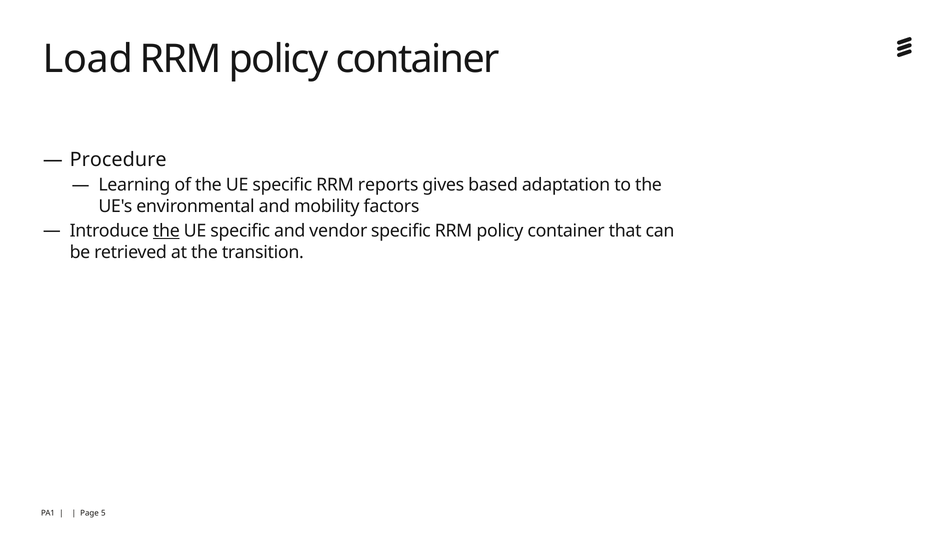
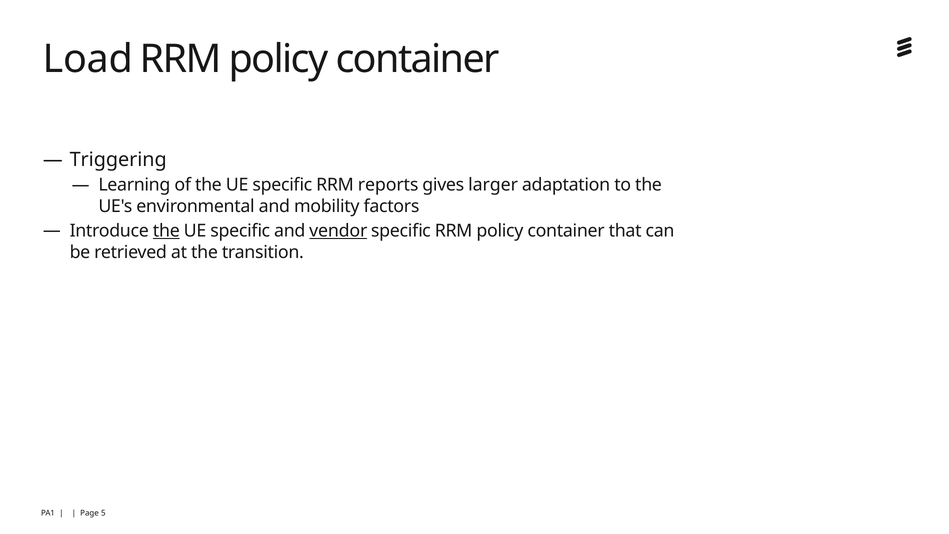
Procedure: Procedure -> Triggering (118, 160)
based: based -> larger (493, 185)
vendor underline: none -> present (338, 231)
